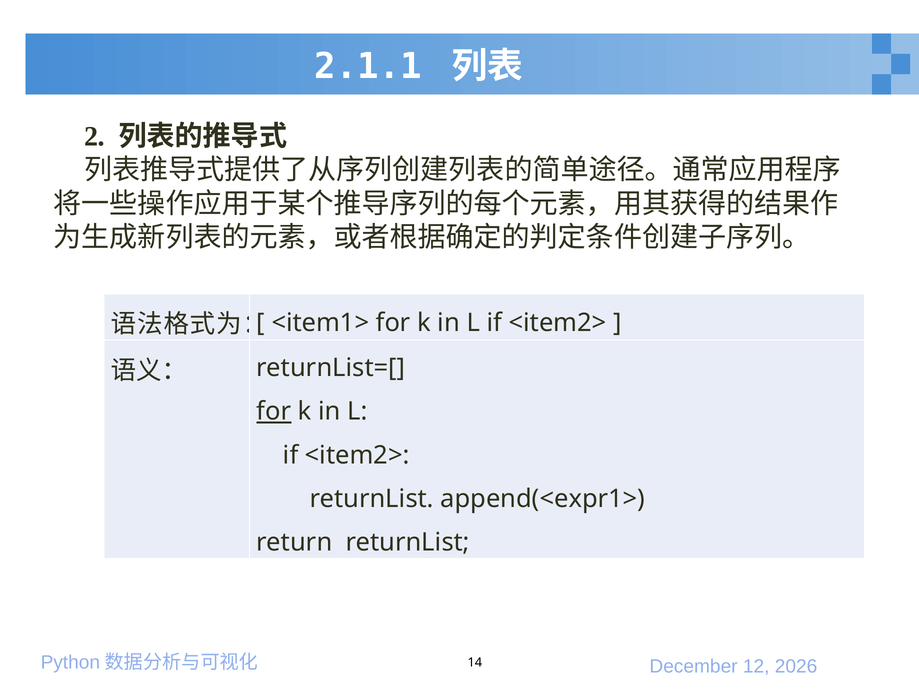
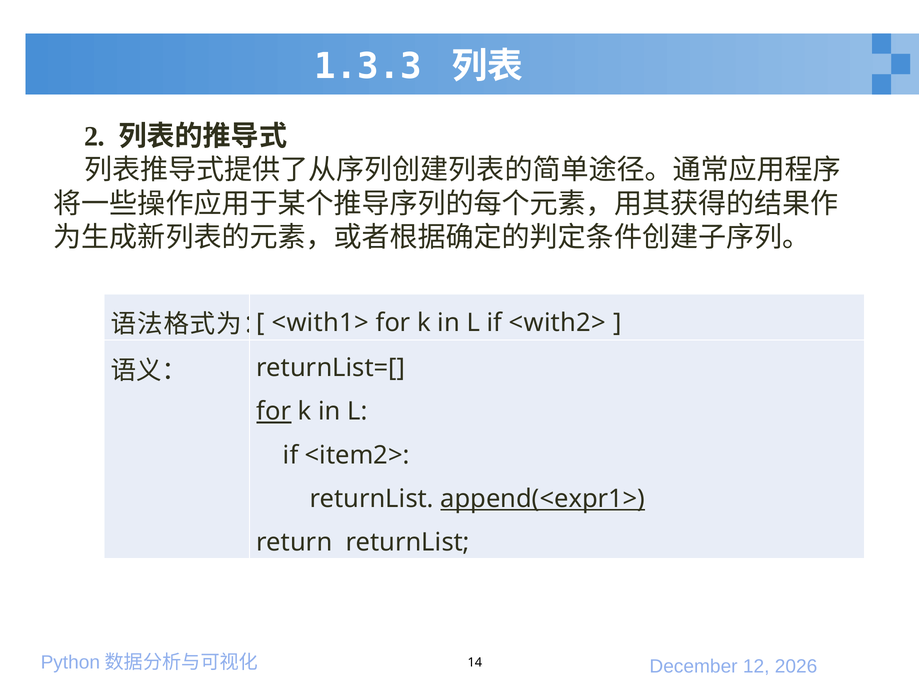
2.1.1: 2.1.1 -> 1.3.3 (368, 67)
<item1>: <item1> -> <with1> (320, 323)
<item2>: <item2> -> <with2> (557, 323)
append(<expr1> underline: none -> present (543, 499)
